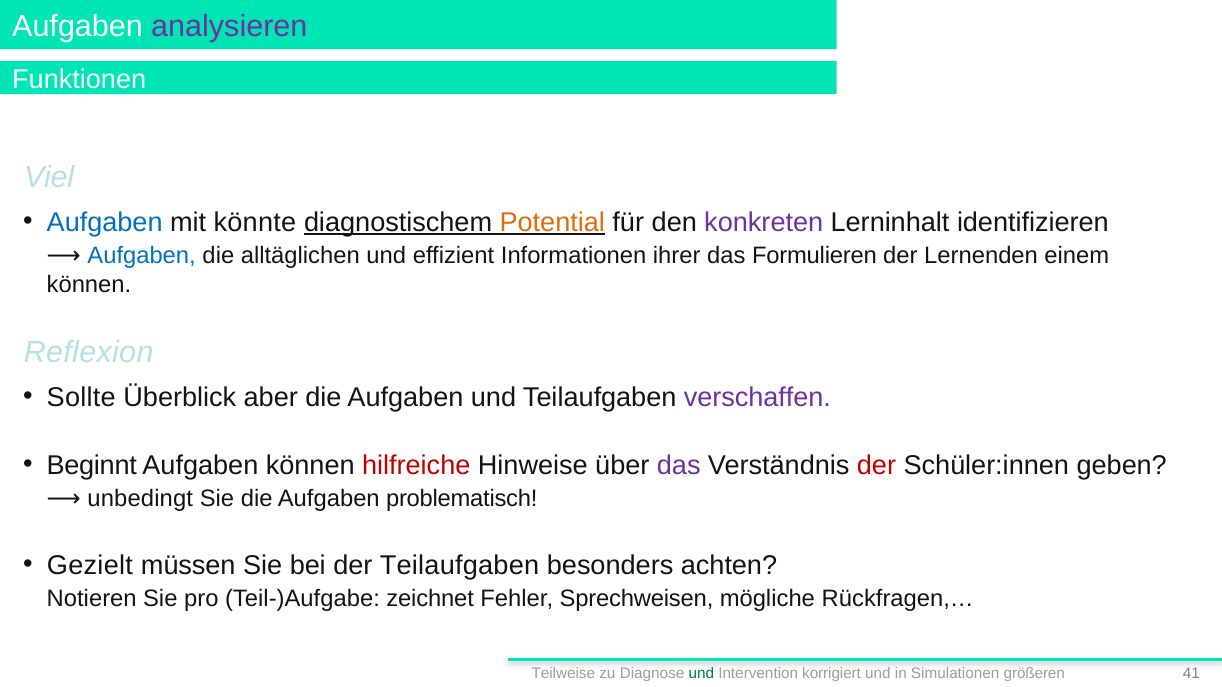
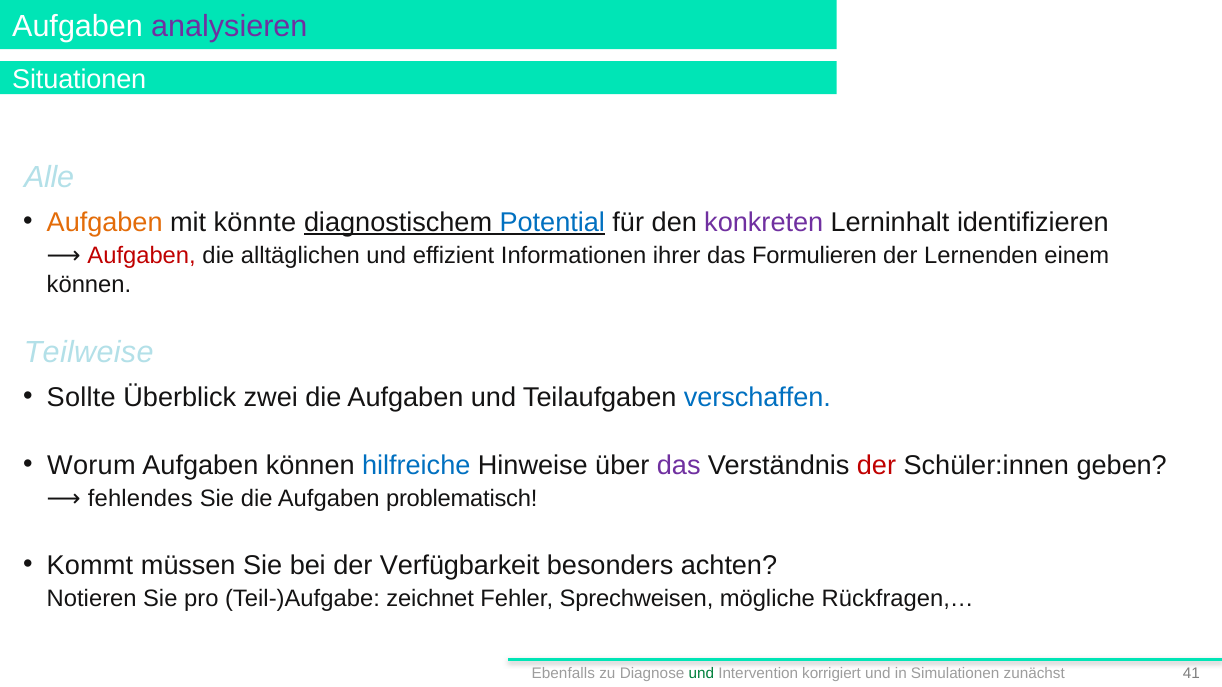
Funktionen: Funktionen -> Situationen (79, 80)
Viel: Viel -> Alle (49, 178)
Aufgaben colour: blue -> orange (105, 222)
Potential colour: orange -> blue (552, 222)
Aufgaben colour: blue -> red (142, 256)
Reflexion: Reflexion -> Teilweise (89, 353)
aber: aber -> zwei (271, 398)
verschaffen colour: purple -> blue (757, 398)
Beginnt: Beginnt -> Worum (91, 466)
hilfreiche colour: red -> blue (416, 466)
unbedingt: unbedingt -> fehlendes (140, 499)
Gezielt: Gezielt -> Kommt (90, 565)
der Teilaufgaben: Teilaufgaben -> Verfügbarkeit (460, 565)
Teilweise: Teilweise -> Ebenfalls (563, 674)
größeren: größeren -> zunächst (1034, 674)
